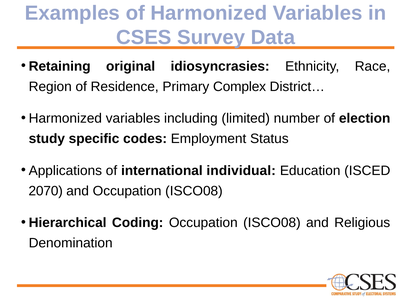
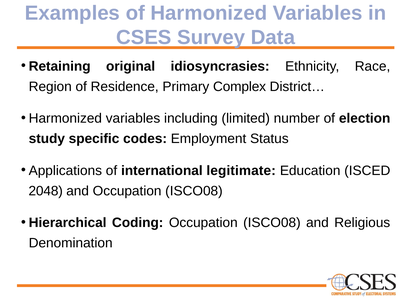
individual: individual -> legitimate (241, 171)
2070: 2070 -> 2048 (46, 191)
